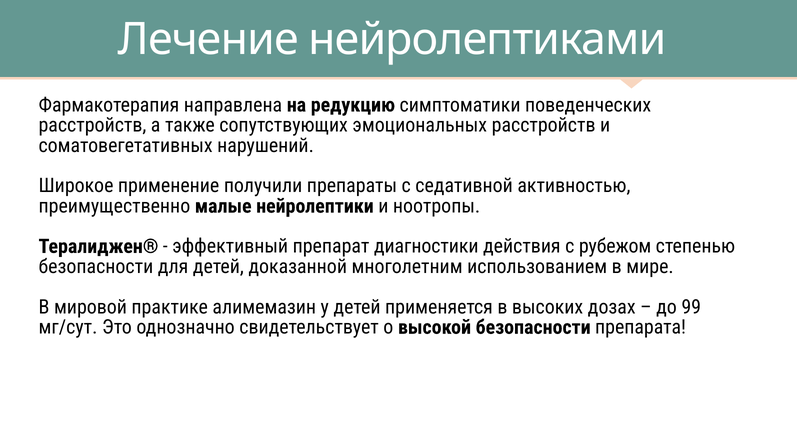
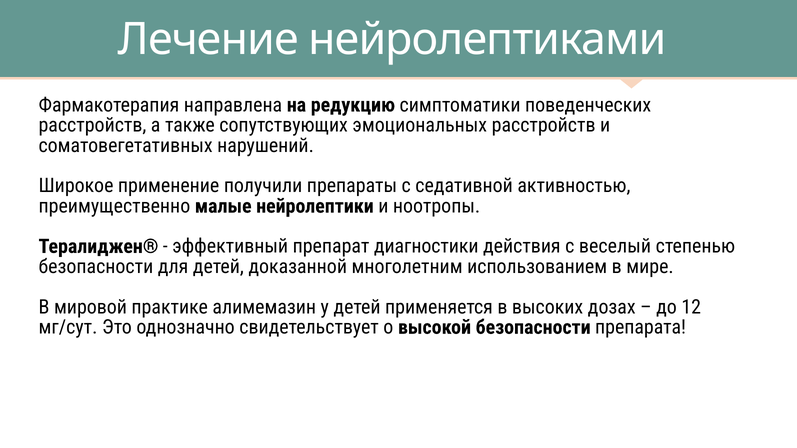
рубежом: рубежом -> веселый (615, 247)
99: 99 -> 12 (691, 307)
